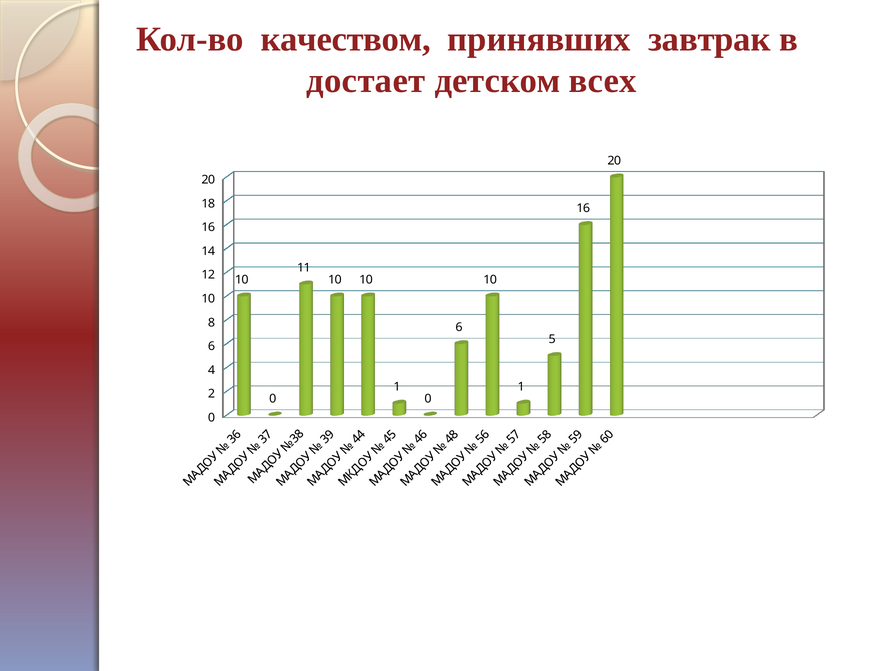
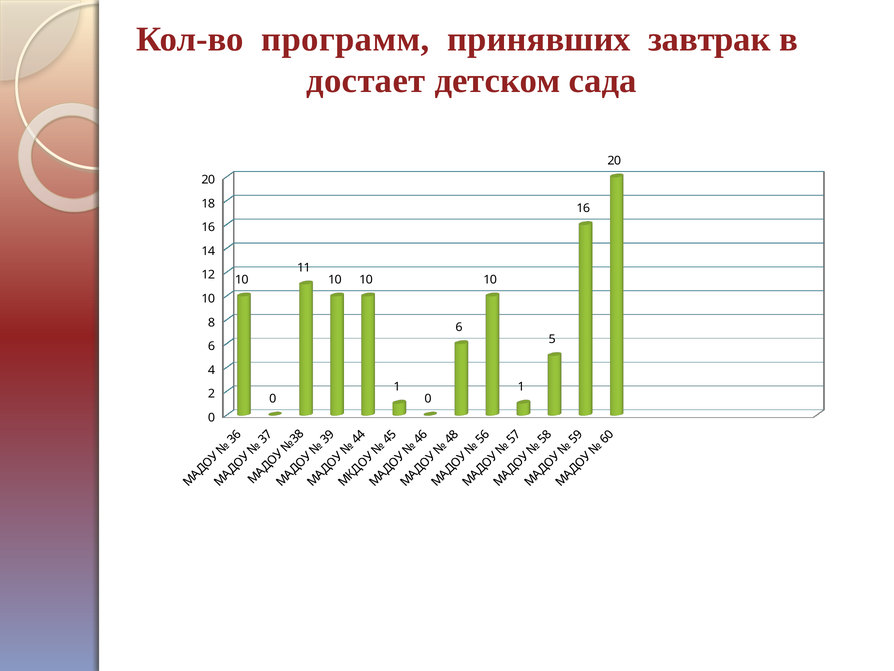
качеством: качеством -> программ (345, 39)
всех: всех -> сада (603, 81)
